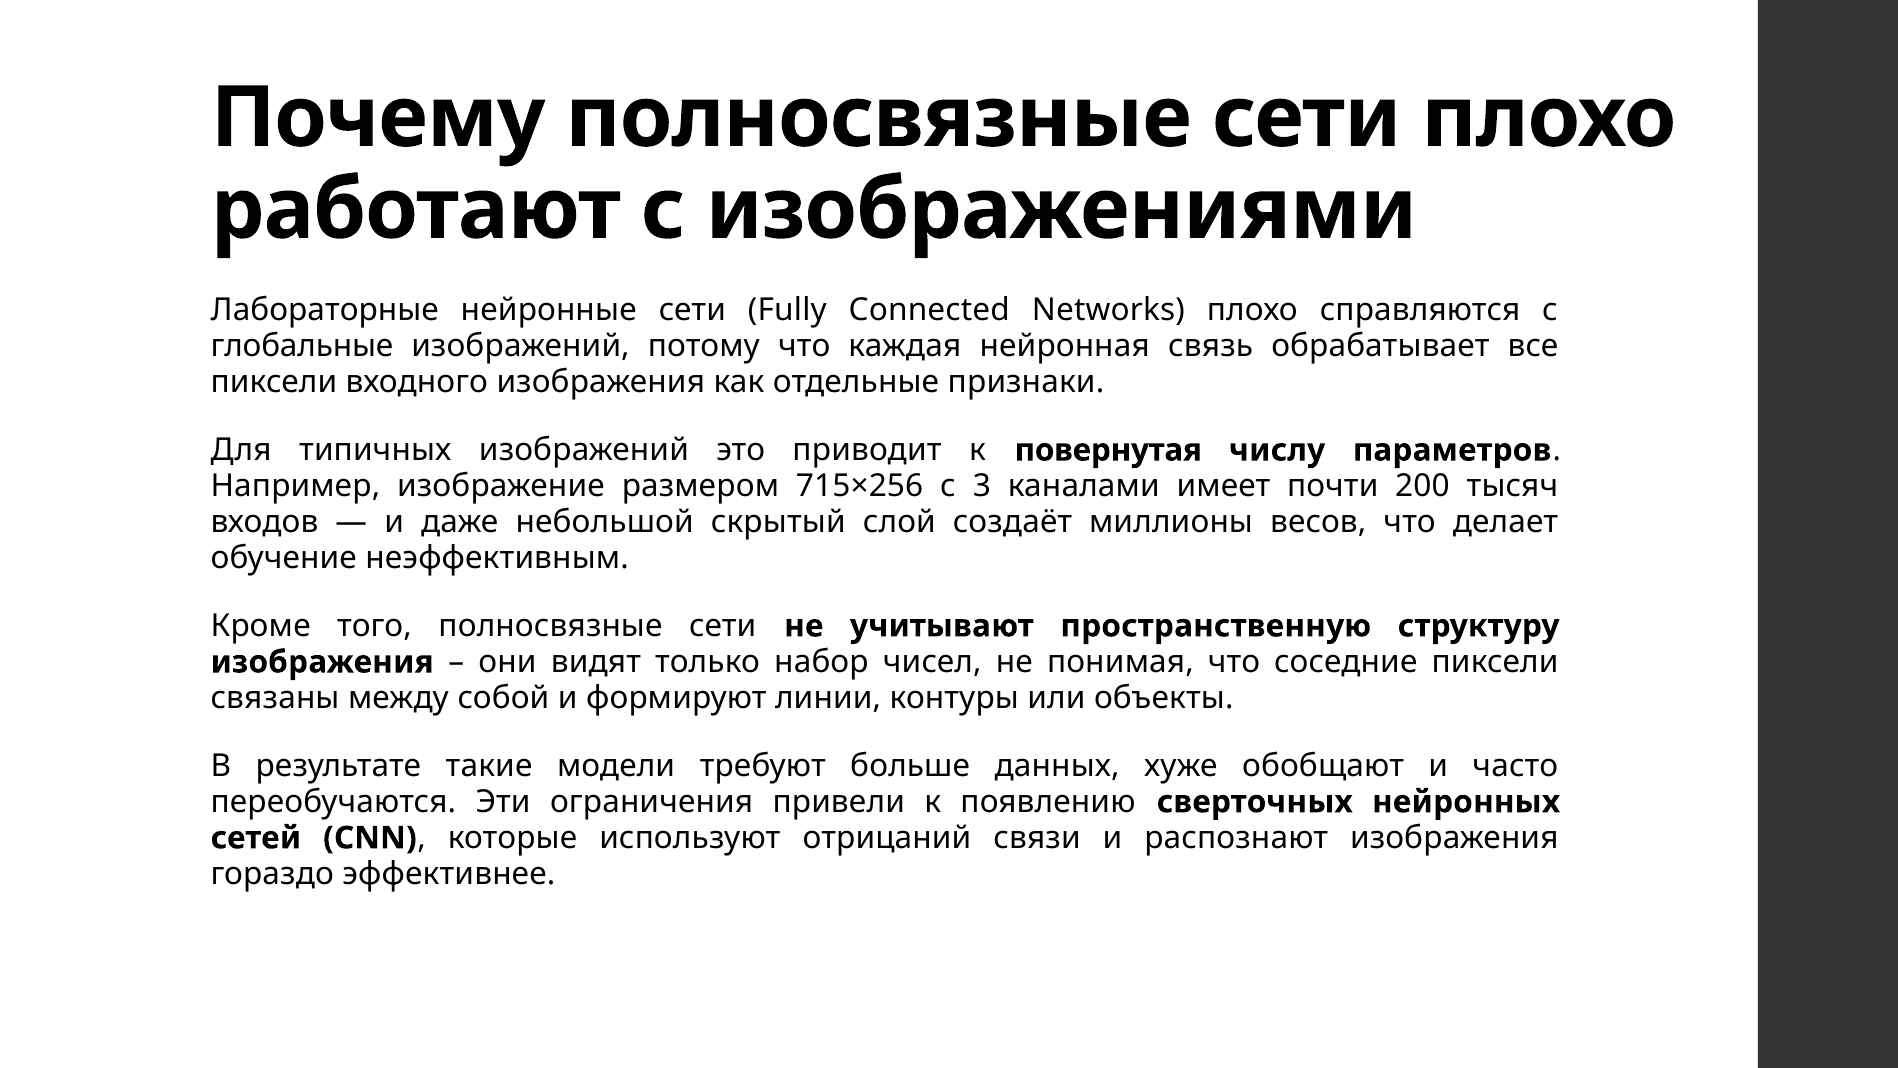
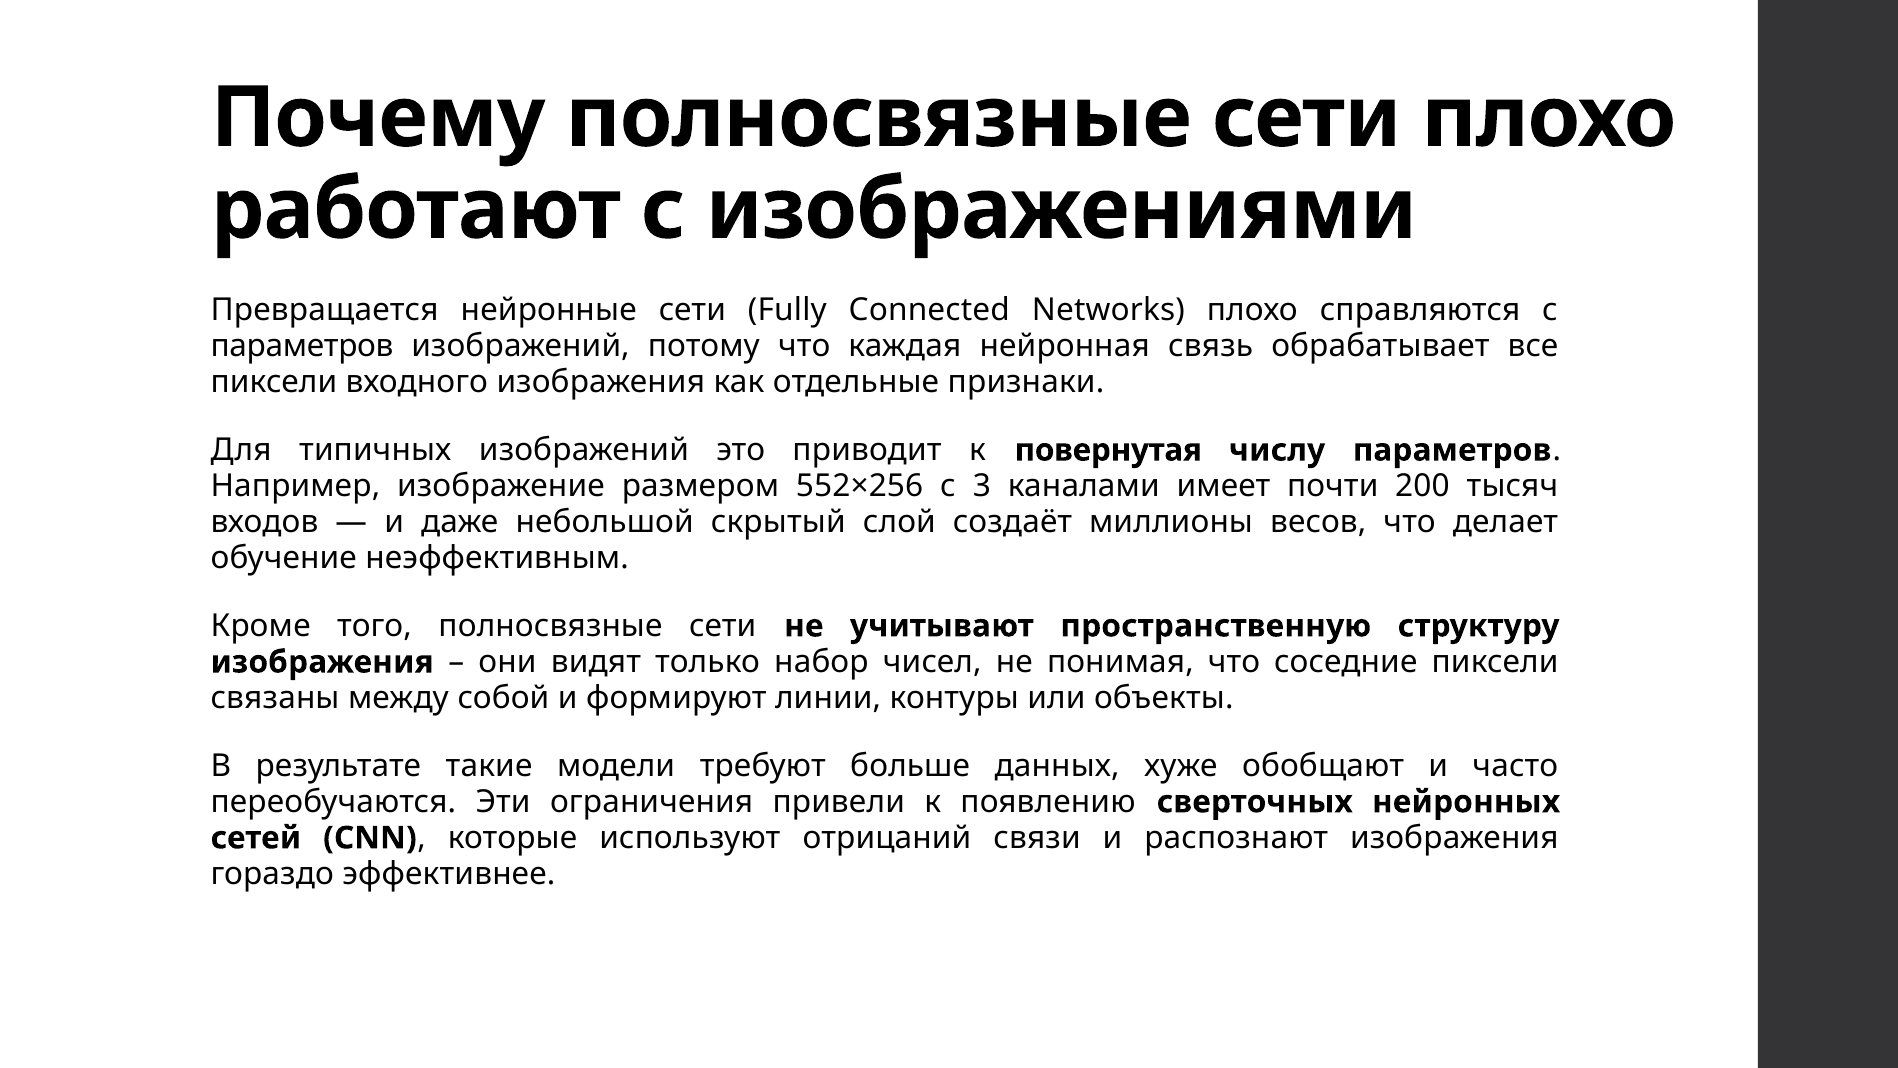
Лабораторные: Лабораторные -> Превращается (325, 310)
глобальные: глобальные -> параметров (302, 346)
715×256: 715×256 -> 552×256 (860, 486)
